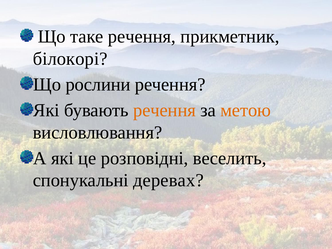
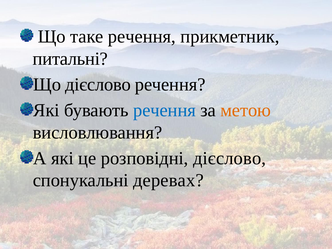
білокорі: білокорі -> питальні (70, 59)
Що рослини: рослини -> дієслово (98, 84)
речення colour: orange -> blue (165, 110)
розповідні веселить: веселить -> дієслово (230, 158)
